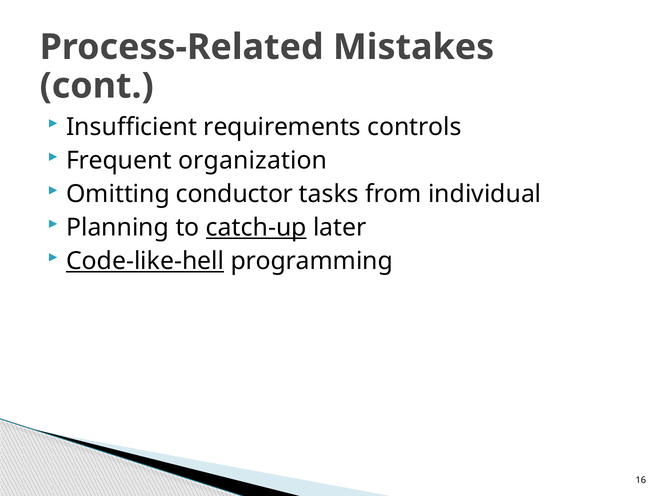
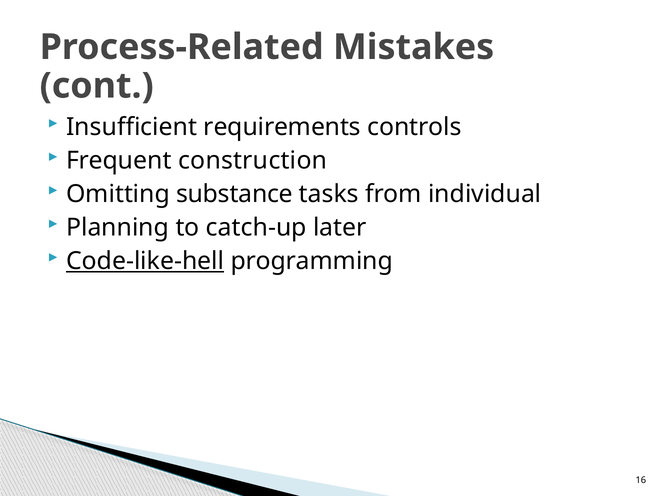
organization: organization -> construction (253, 161)
conductor: conductor -> substance (234, 194)
catch-up underline: present -> none (256, 228)
